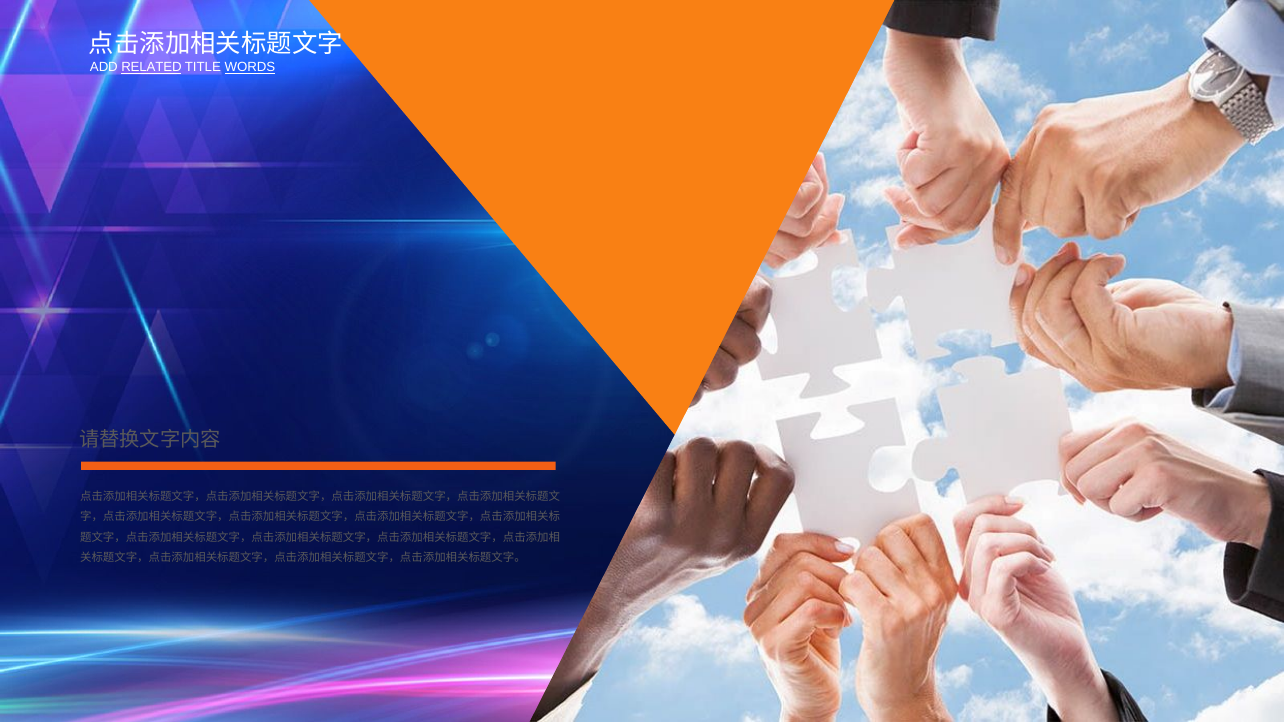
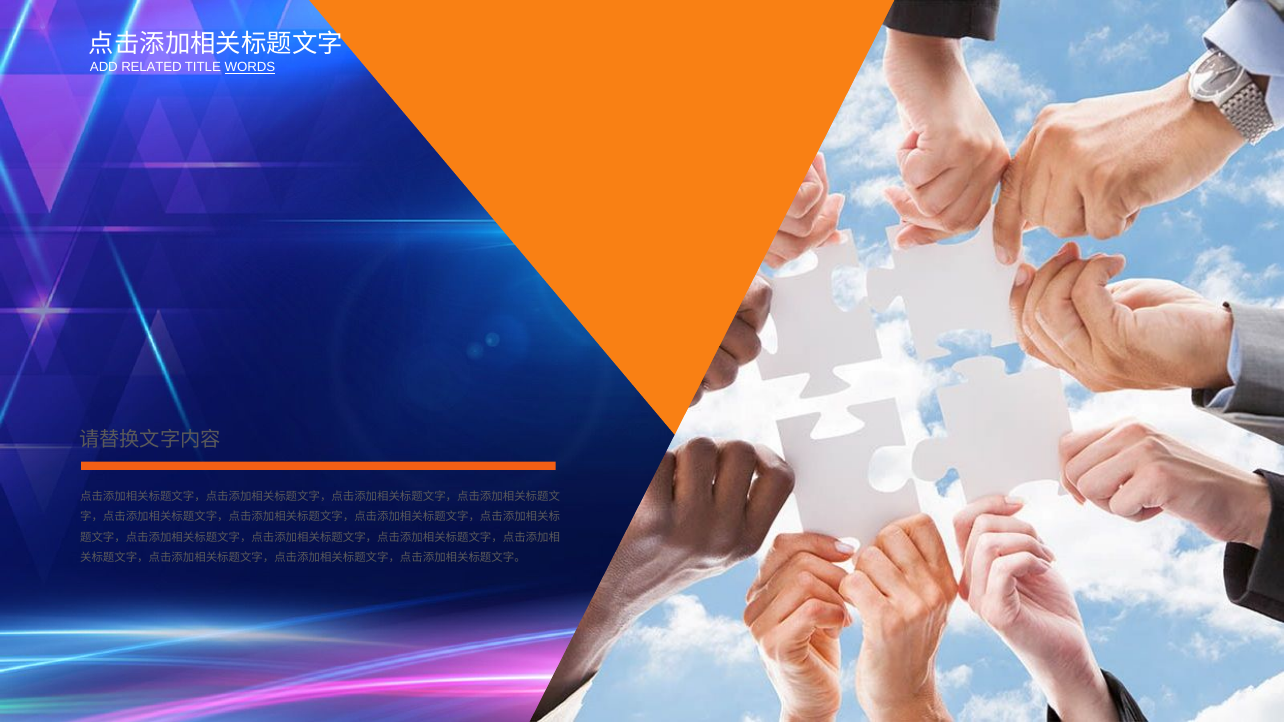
RELATED underline: present -> none (152, 67)
